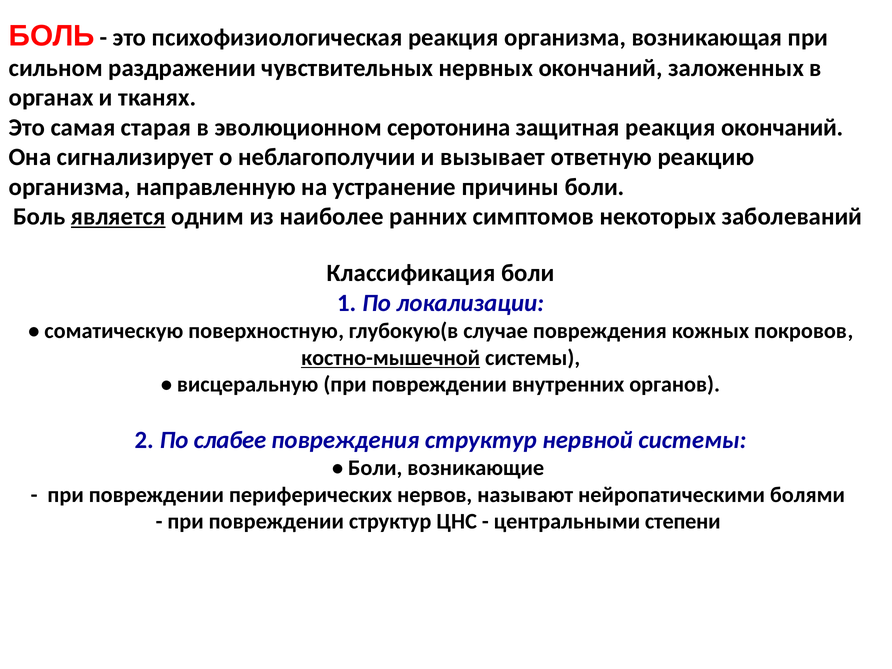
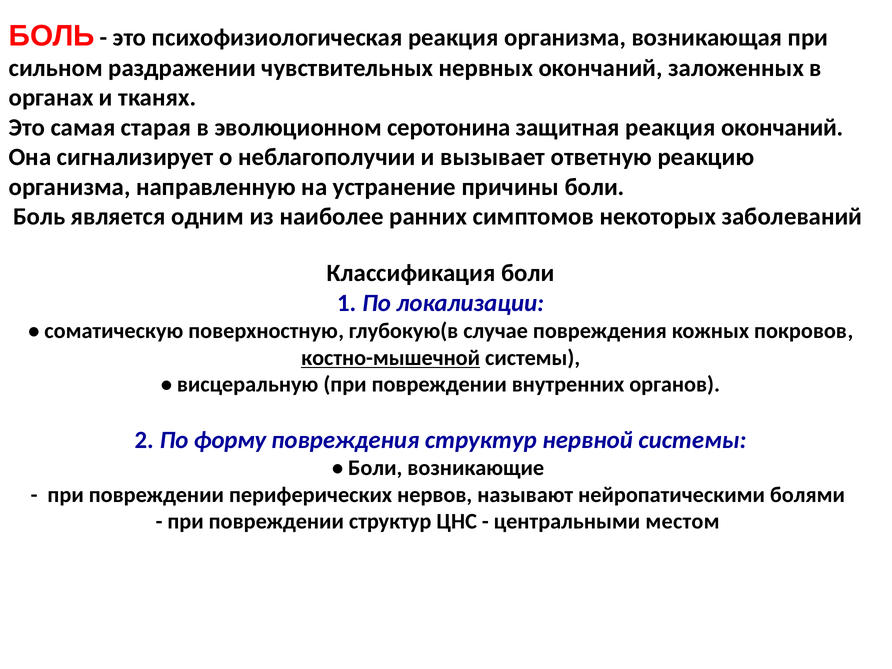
является underline: present -> none (118, 217)
слабее: слабее -> форму (230, 440)
степени: степени -> местом (683, 521)
